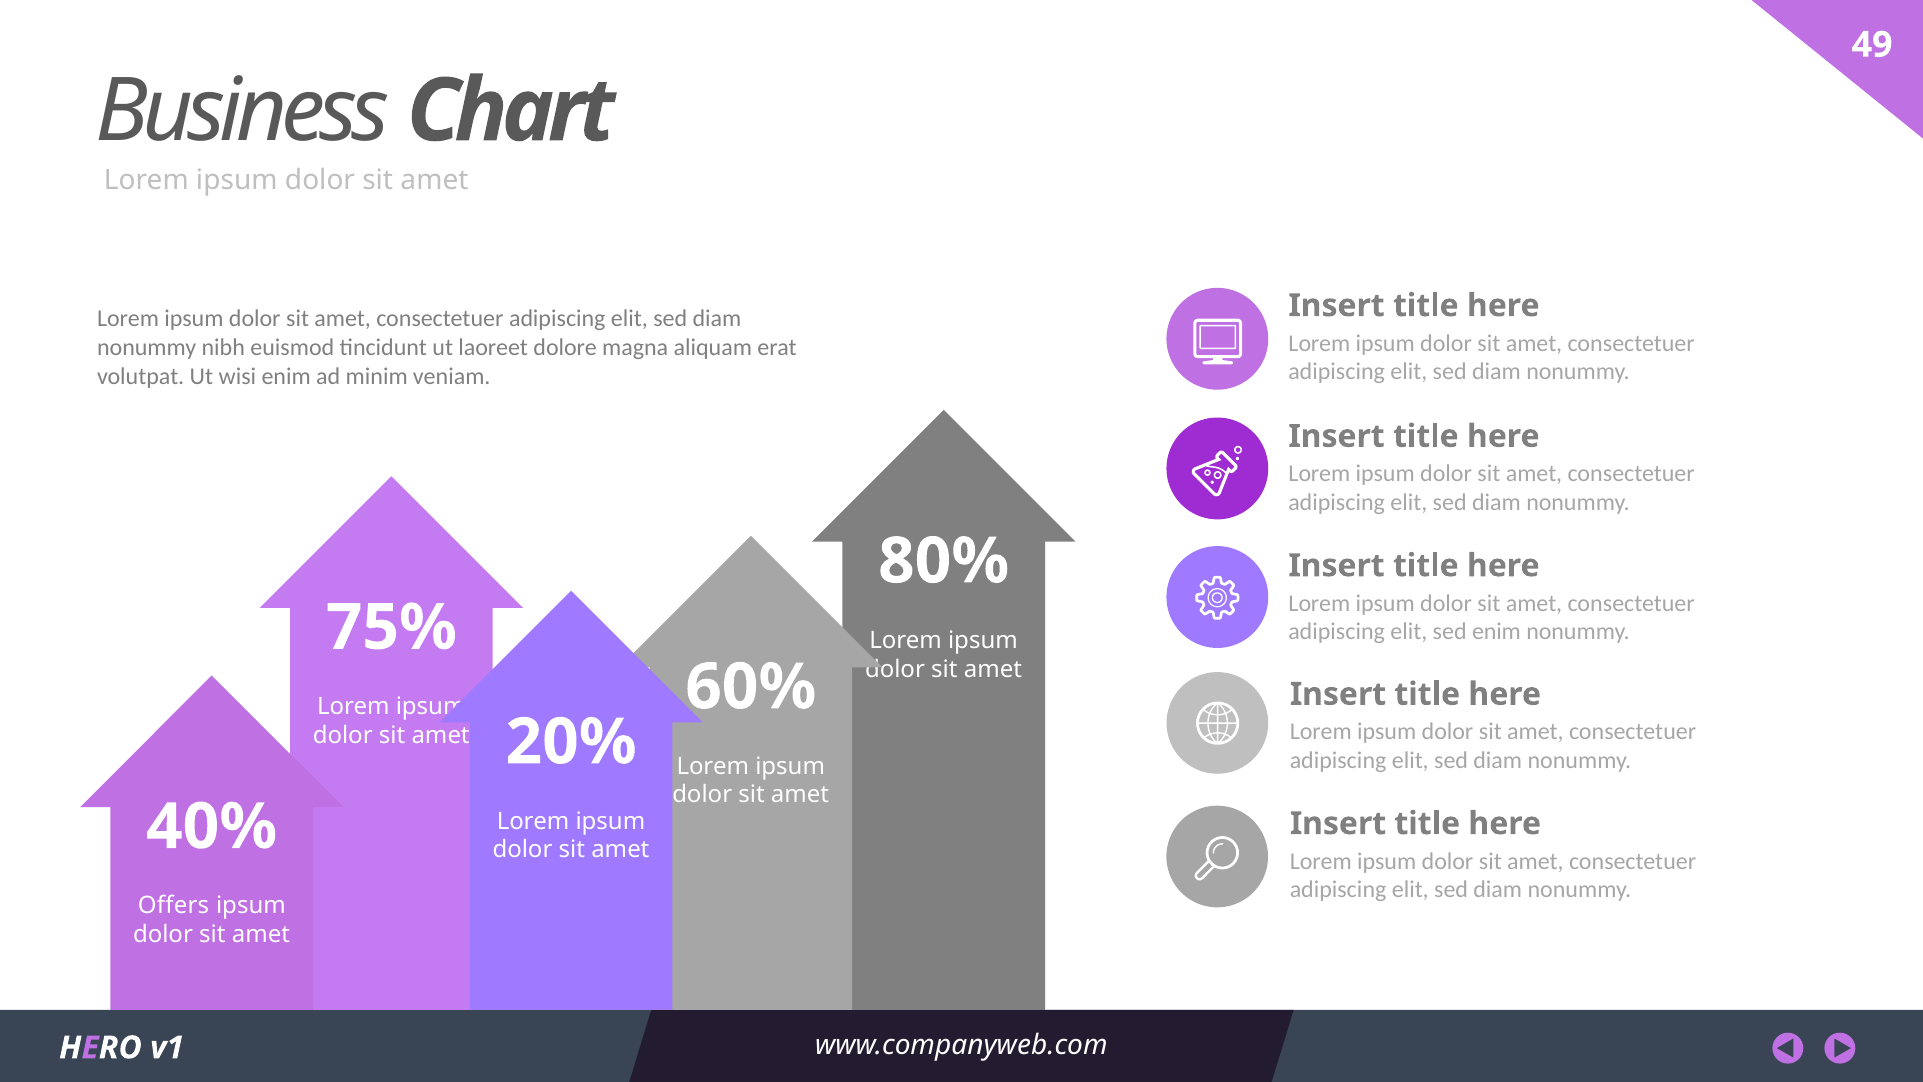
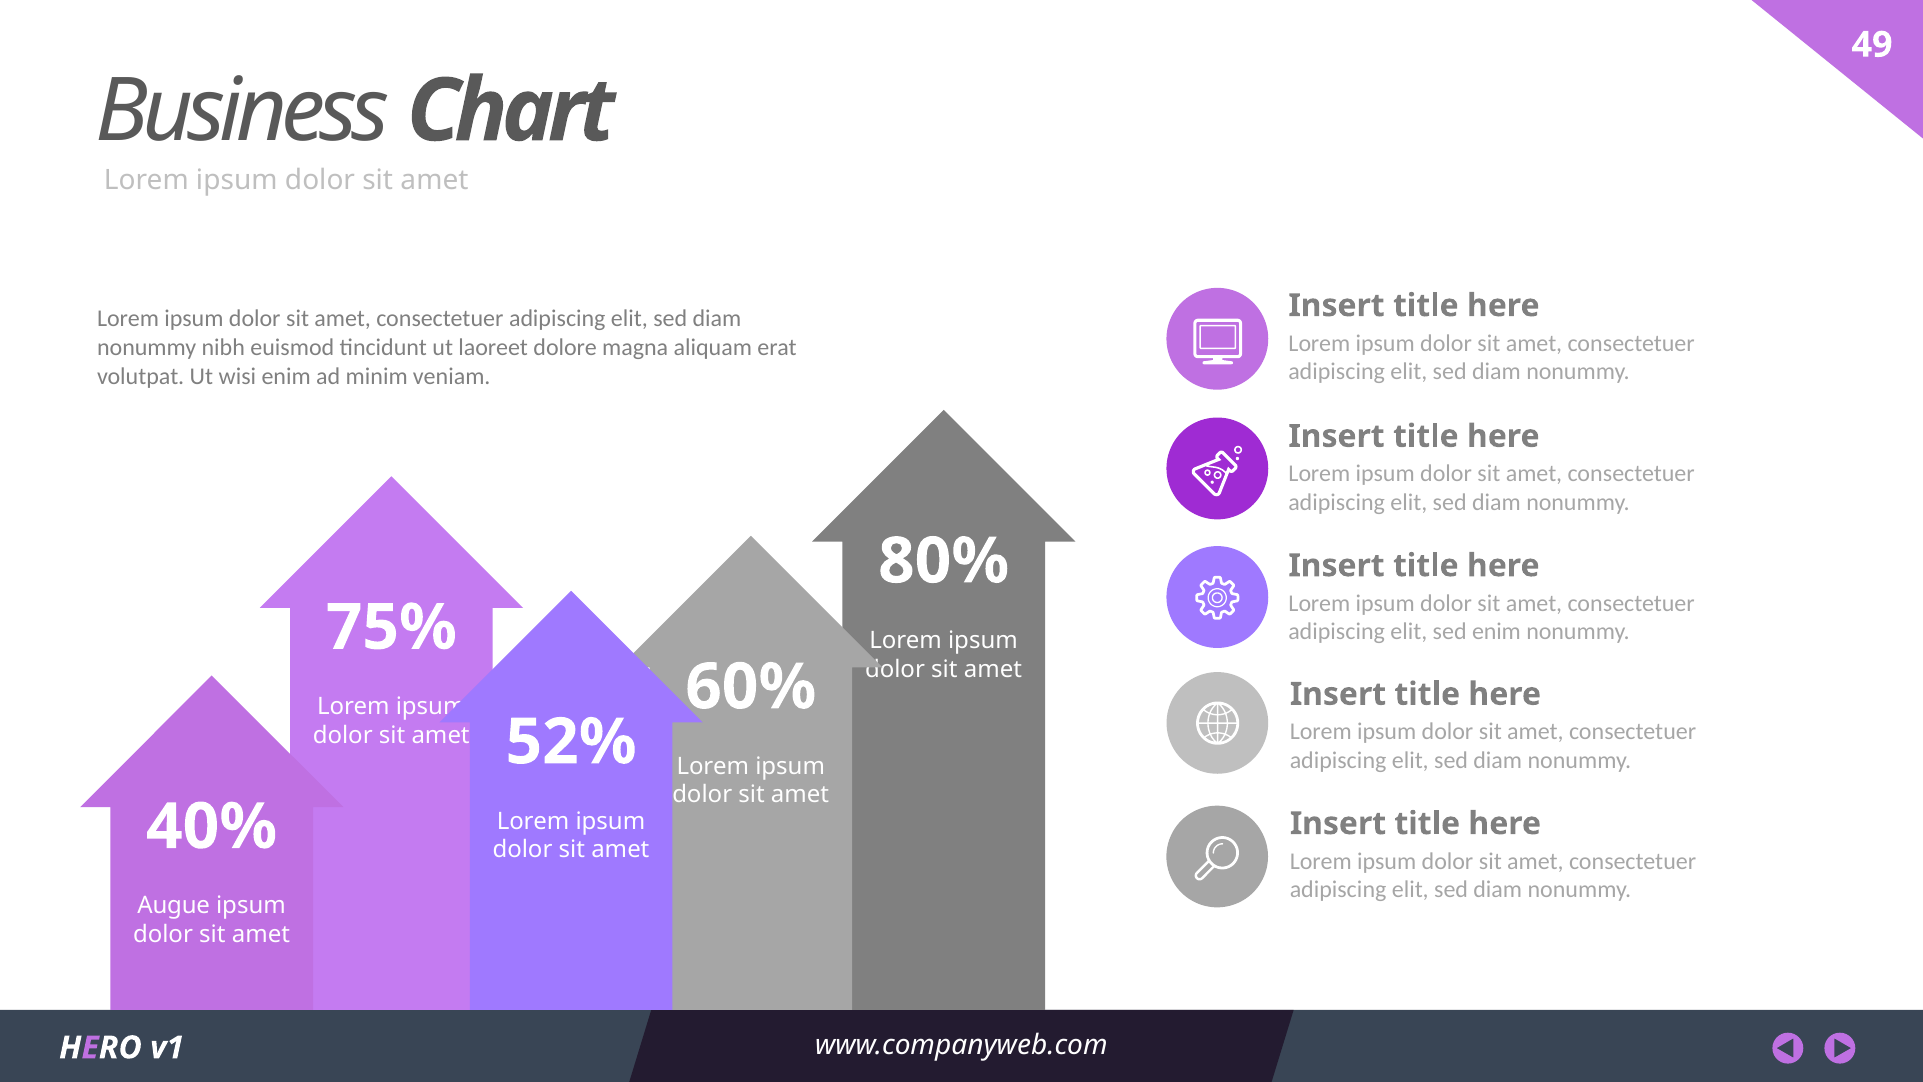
20%: 20% -> 52% (571, 742)
Offers: Offers -> Augue (174, 906)
